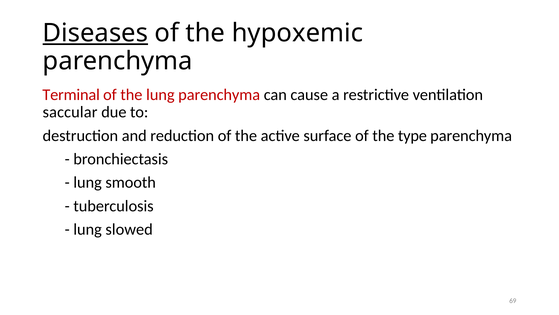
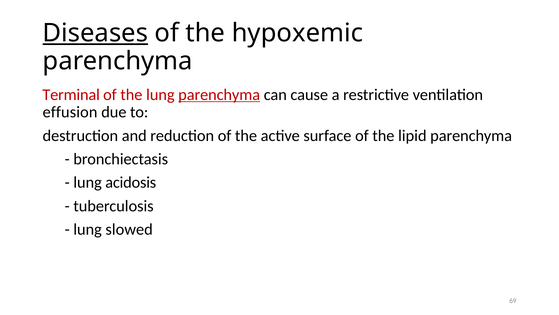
parenchyma underline: none -> present (219, 94)
saccular: saccular -> effusion (70, 112)
type: type -> lipid (412, 135)
smooth: smooth -> acidosis (131, 182)
